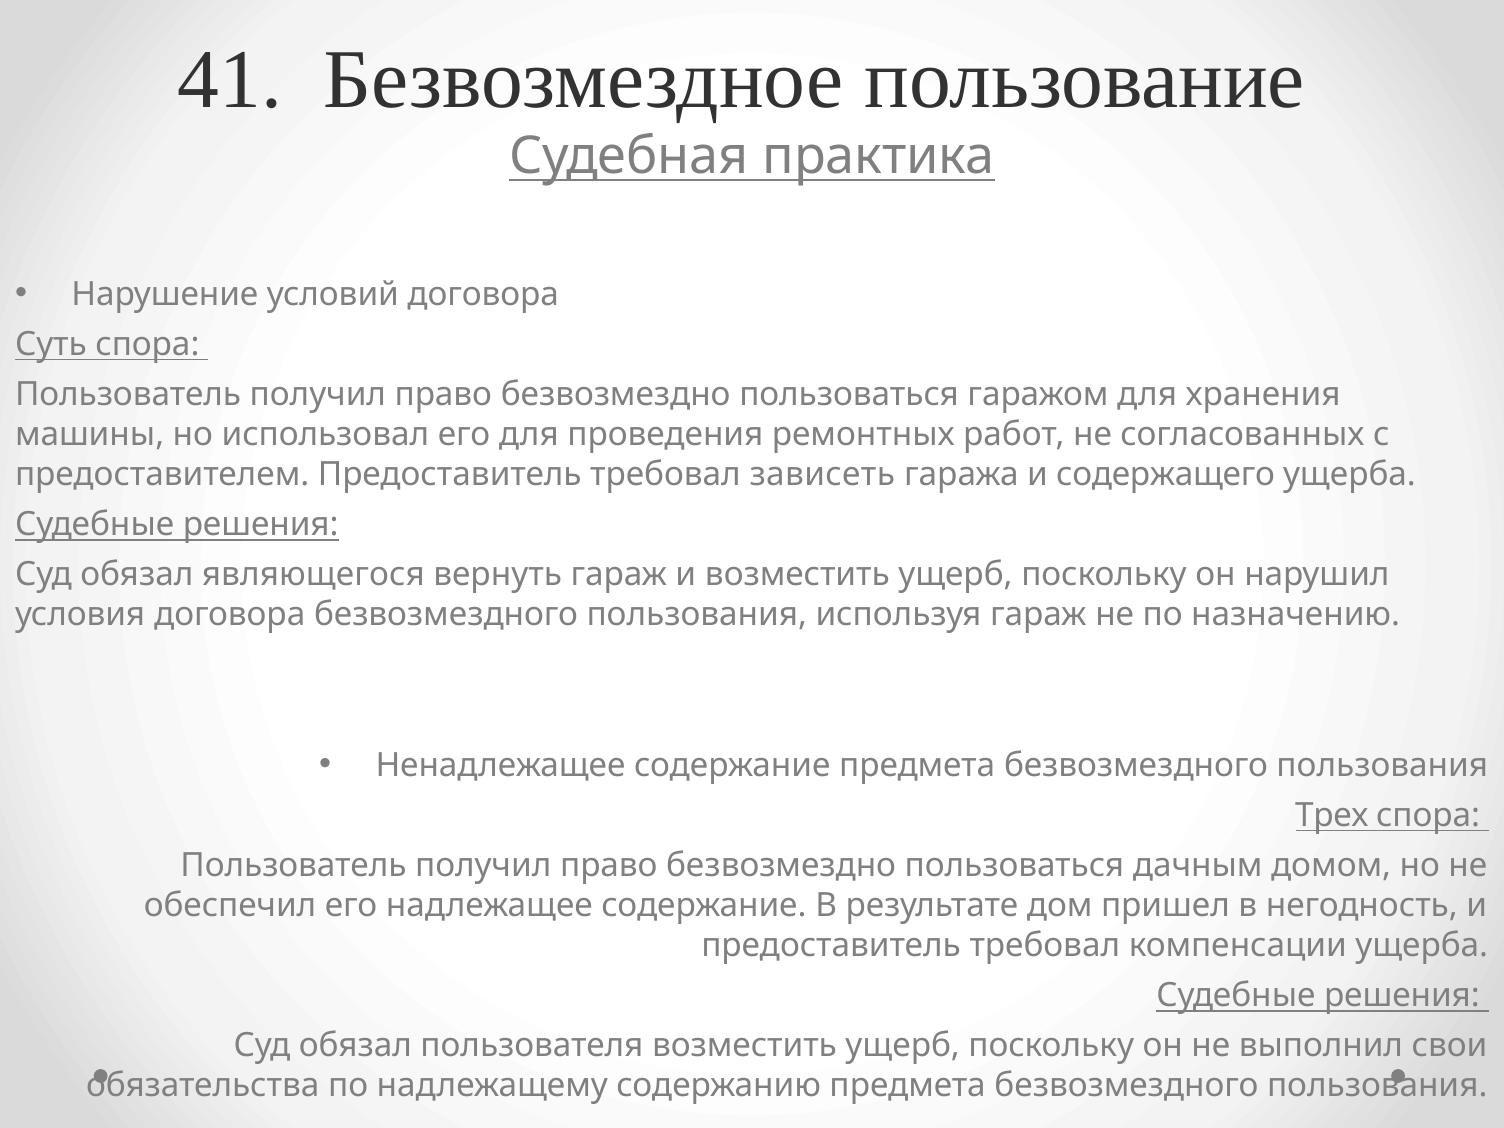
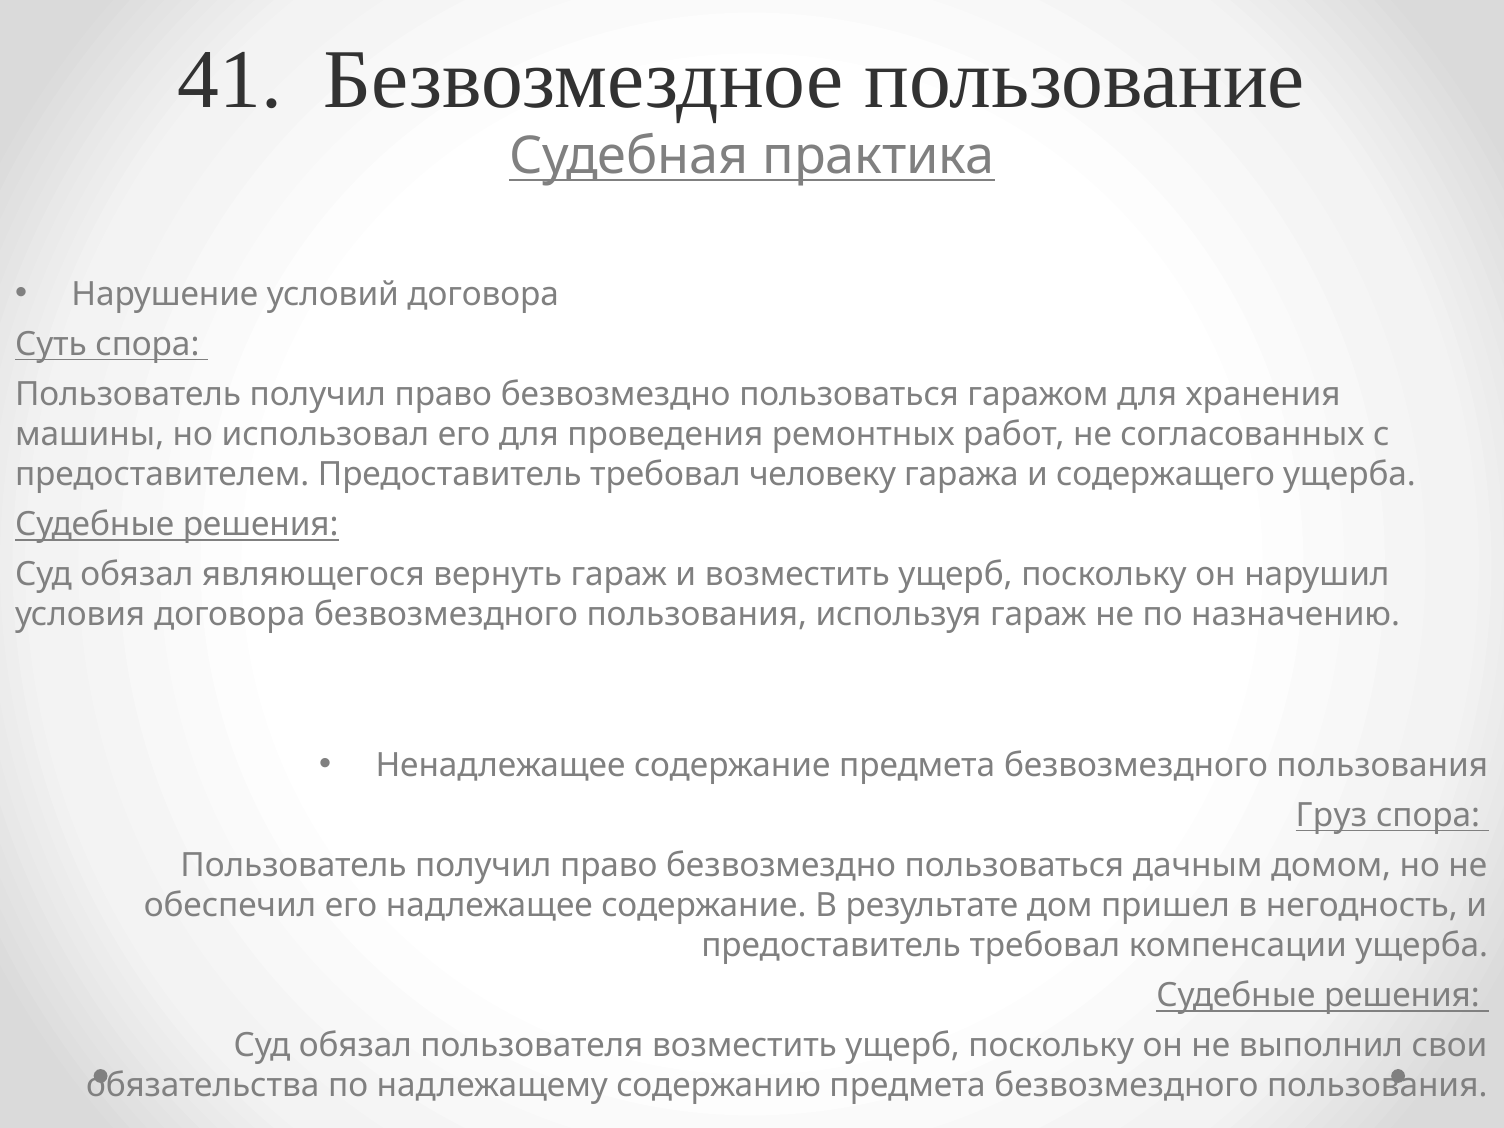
зависеть: зависеть -> человеку (823, 475)
Трех: Трех -> Груз (1331, 815)
